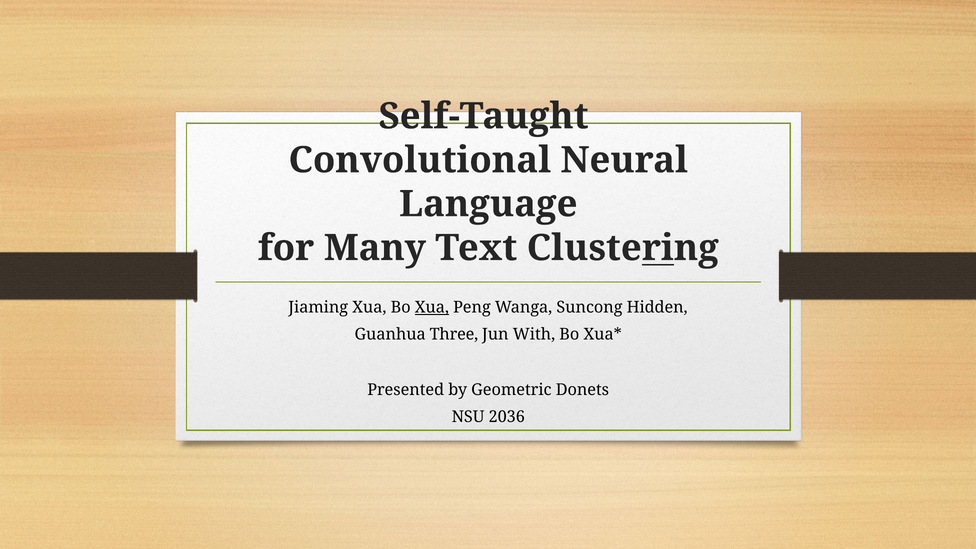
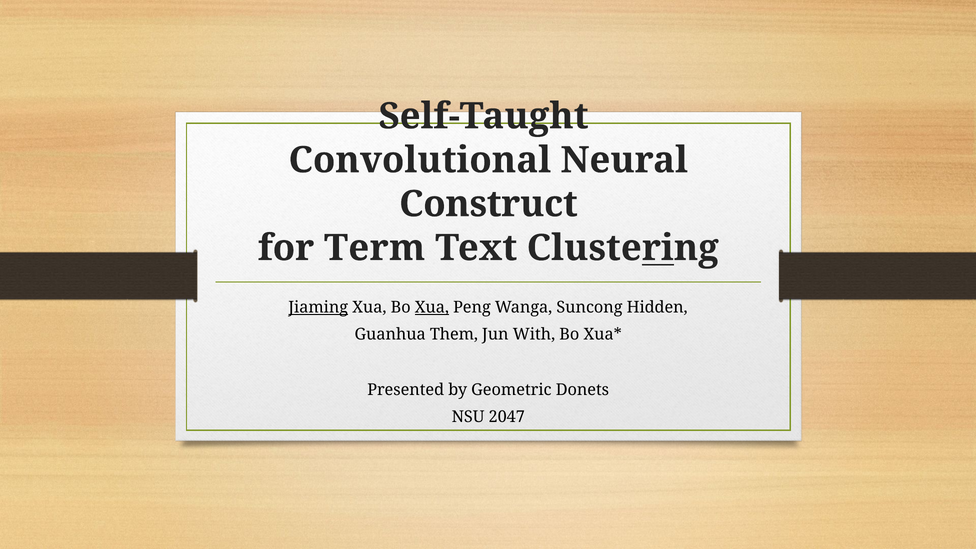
Language: Language -> Construct (488, 204)
Many: Many -> Term (375, 248)
Jiaming underline: none -> present (318, 307)
Three: Three -> Them (454, 334)
2036: 2036 -> 2047 (507, 417)
